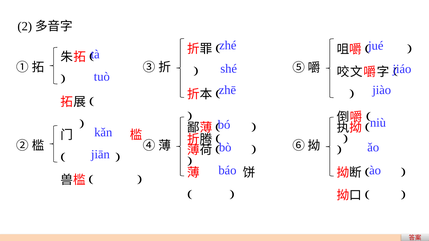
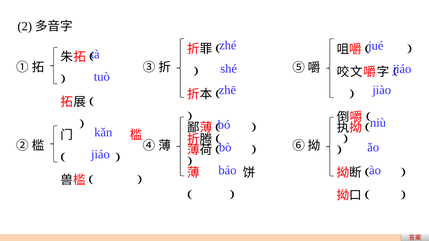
jiān: jiān -> jiáo (100, 155)
